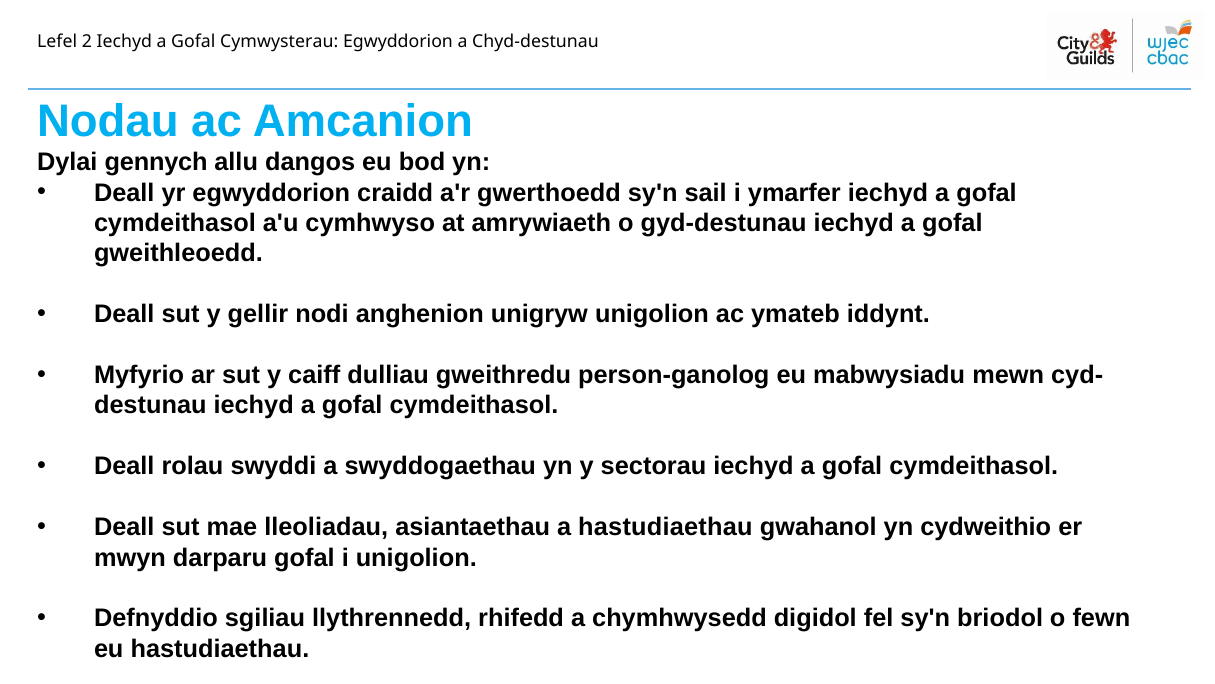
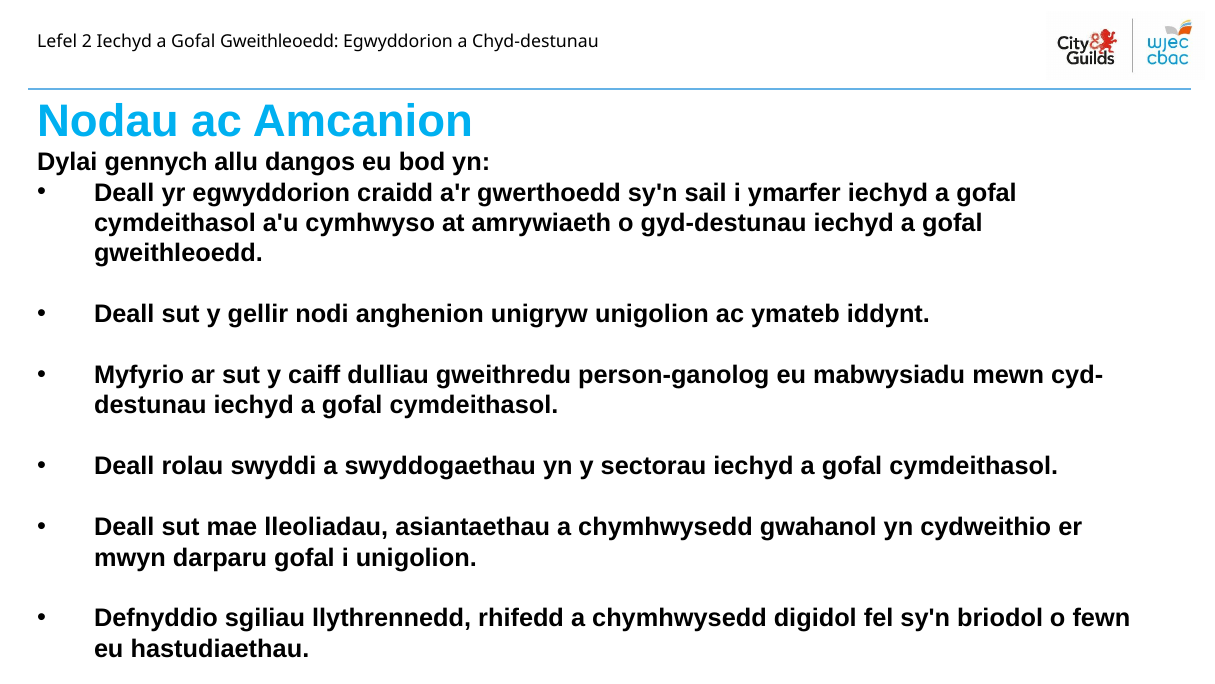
Cymwysterau: Cymwysterau -> Gweithleoedd (279, 42)
asiantaethau a hastudiaethau: hastudiaethau -> chymhwysedd (666, 527)
